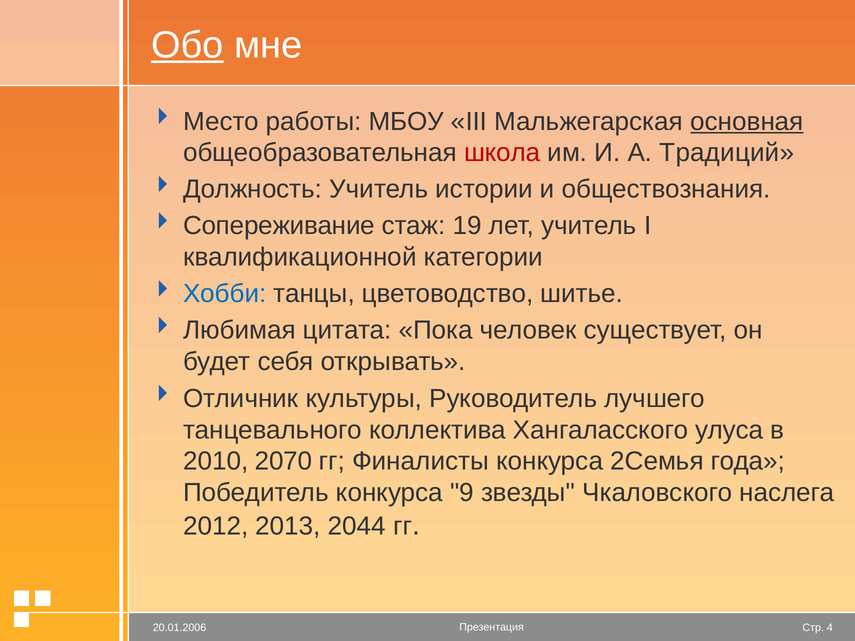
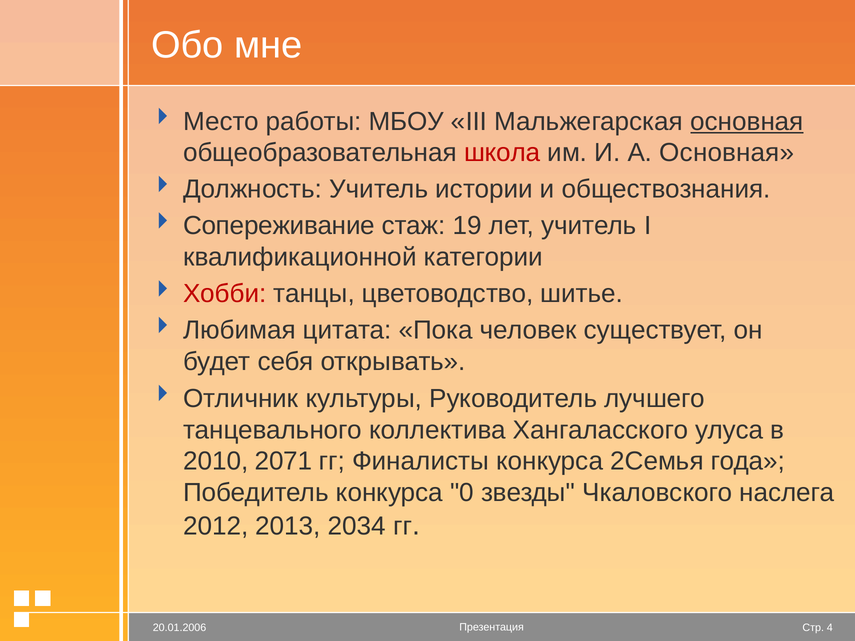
Обо underline: present -> none (187, 45)
А Традиций: Традиций -> Основная (727, 153)
Хобби colour: blue -> red (225, 294)
2070: 2070 -> 2071 (284, 461)
9: 9 -> 0 (462, 493)
2044: 2044 -> 2034 (357, 527)
